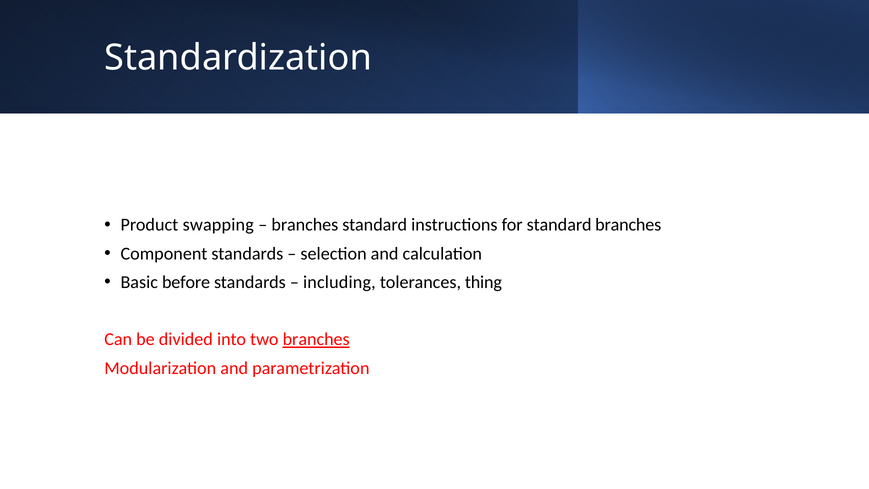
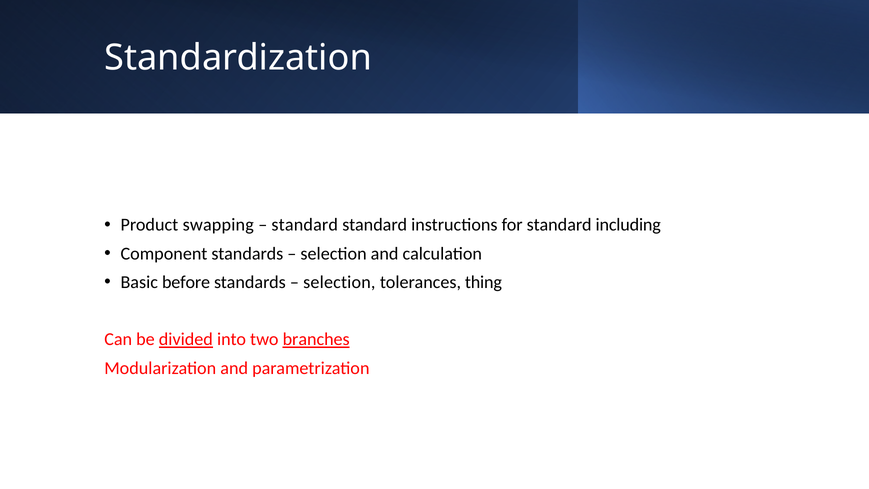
branches: branches -> standard (305, 225)
standard branches: branches -> including (628, 225)
including: including -> selection (339, 282)
divided underline: none -> present (186, 339)
